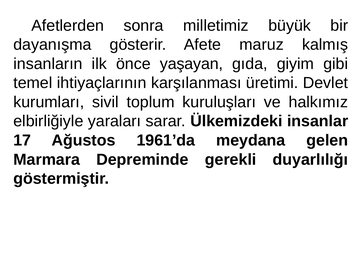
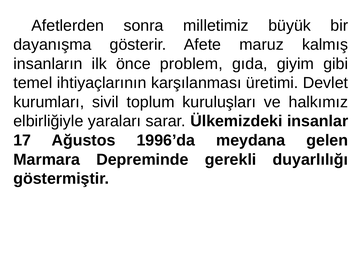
yaşayan: yaşayan -> problem (191, 64)
1961’da: 1961’da -> 1996’da (166, 140)
